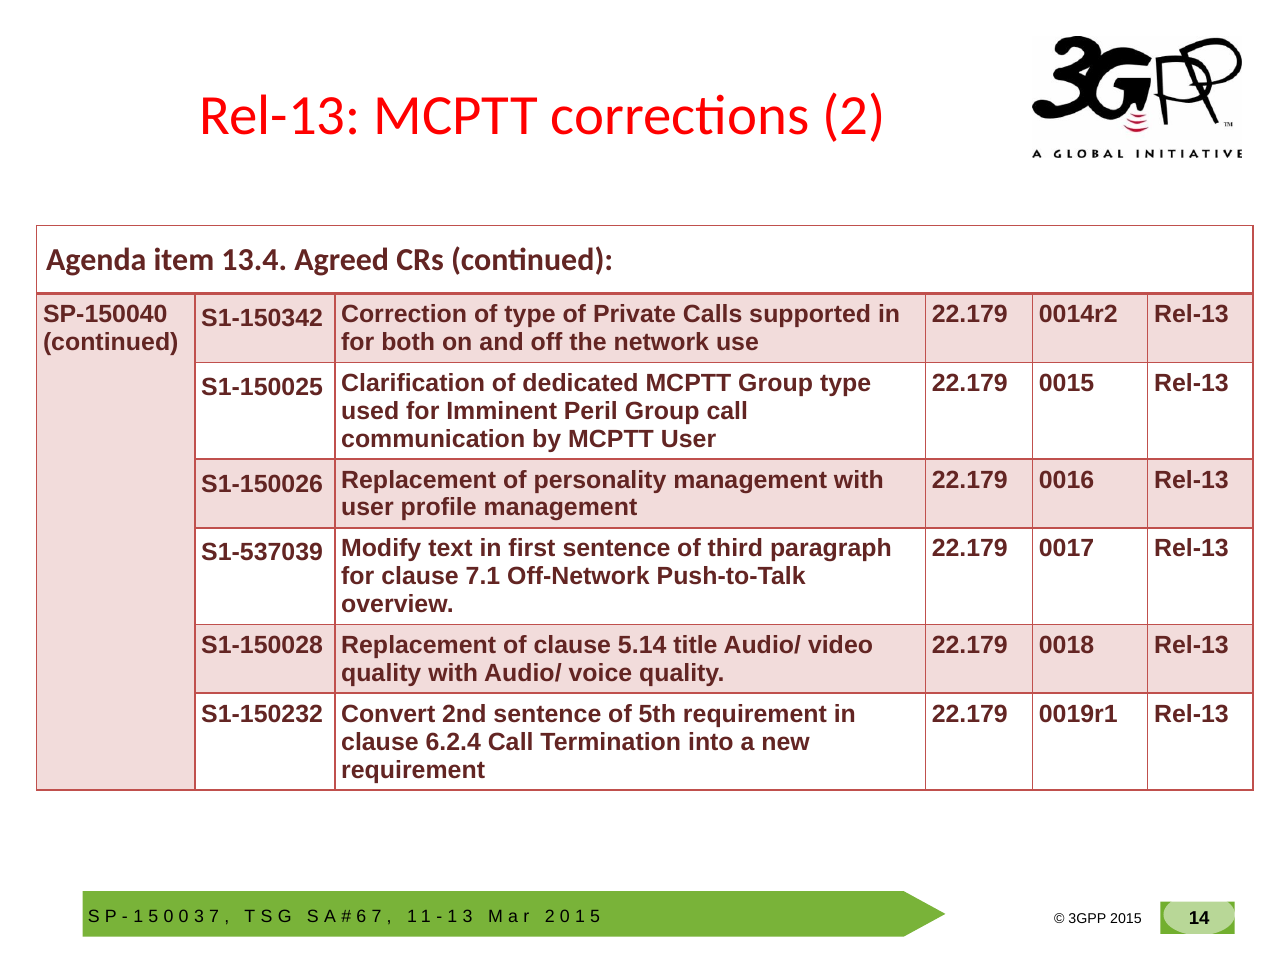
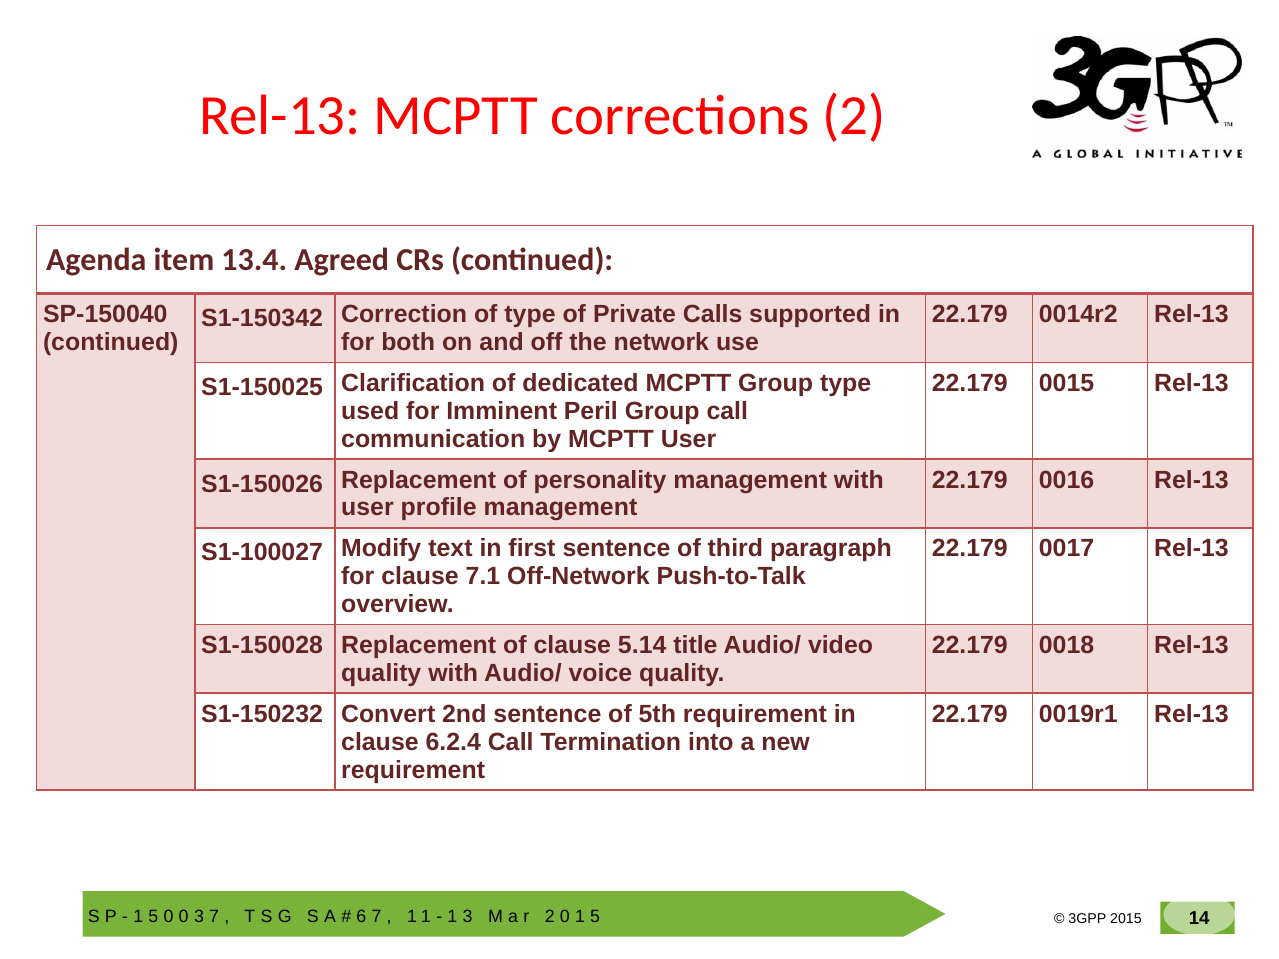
S1-537039: S1-537039 -> S1-100027 (262, 553)
